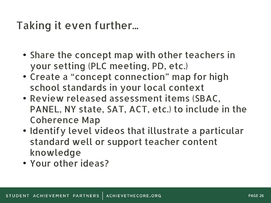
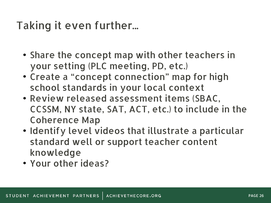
PANEL: PANEL -> CCSSM (46, 110)
